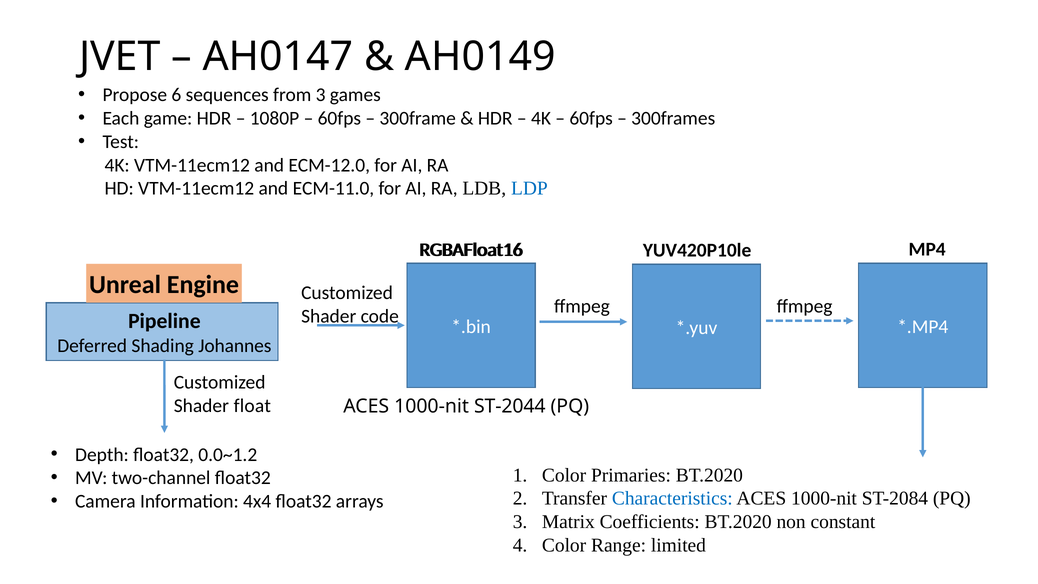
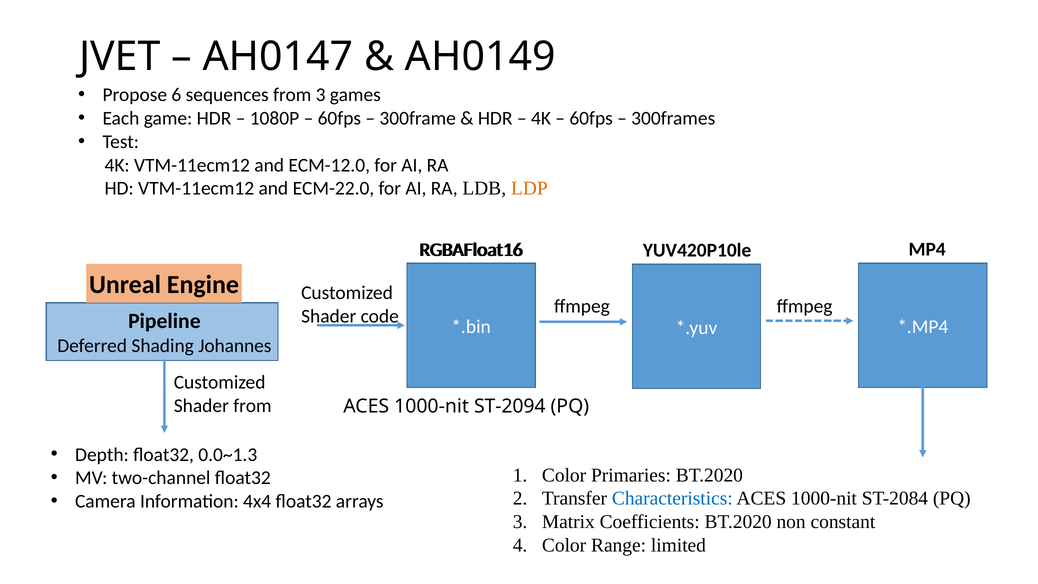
ECM-11.0: ECM-11.0 -> ECM-22.0 (333, 188)
LDP colour: blue -> orange (529, 188)
Shader float: float -> from (252, 406)
ST-2044: ST-2044 -> ST-2094 (510, 406)
0.0~1.2: 0.0~1.2 -> 0.0~1.3 (228, 454)
